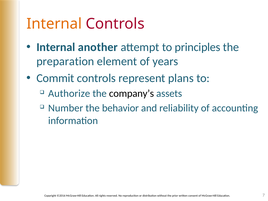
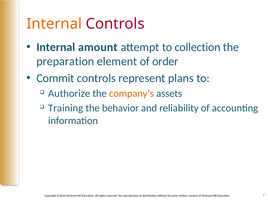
another: another -> amount (98, 47)
principles: principles -> collection (198, 47)
years: years -> order (165, 61)
company’s colour: black -> orange (131, 94)
Number: Number -> Training (66, 108)
